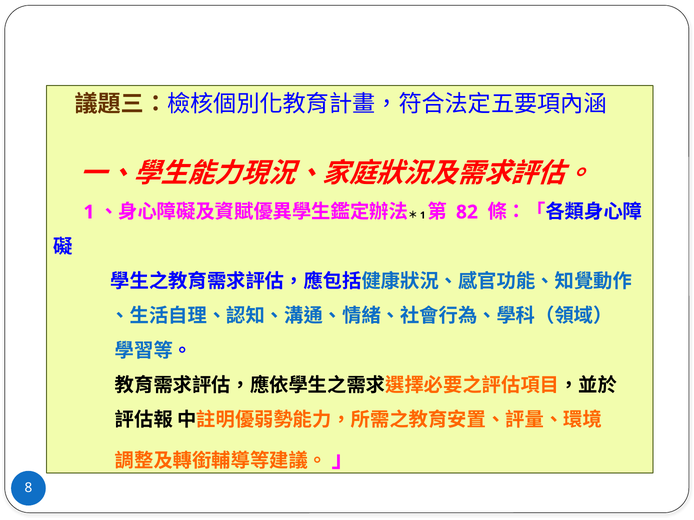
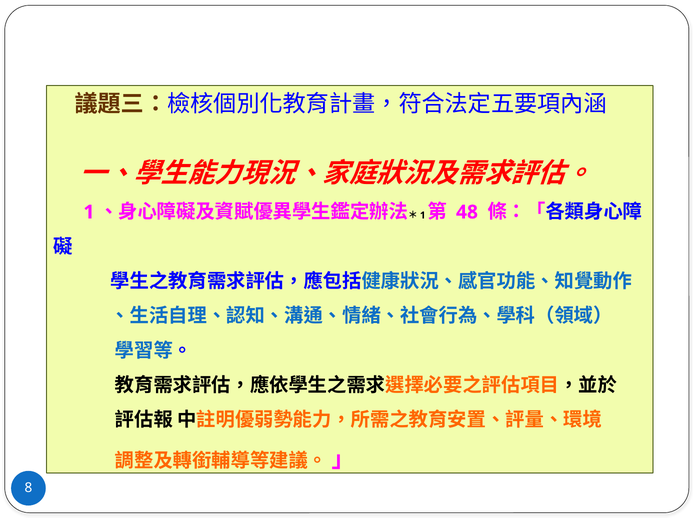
82: 82 -> 48 (467, 212)
